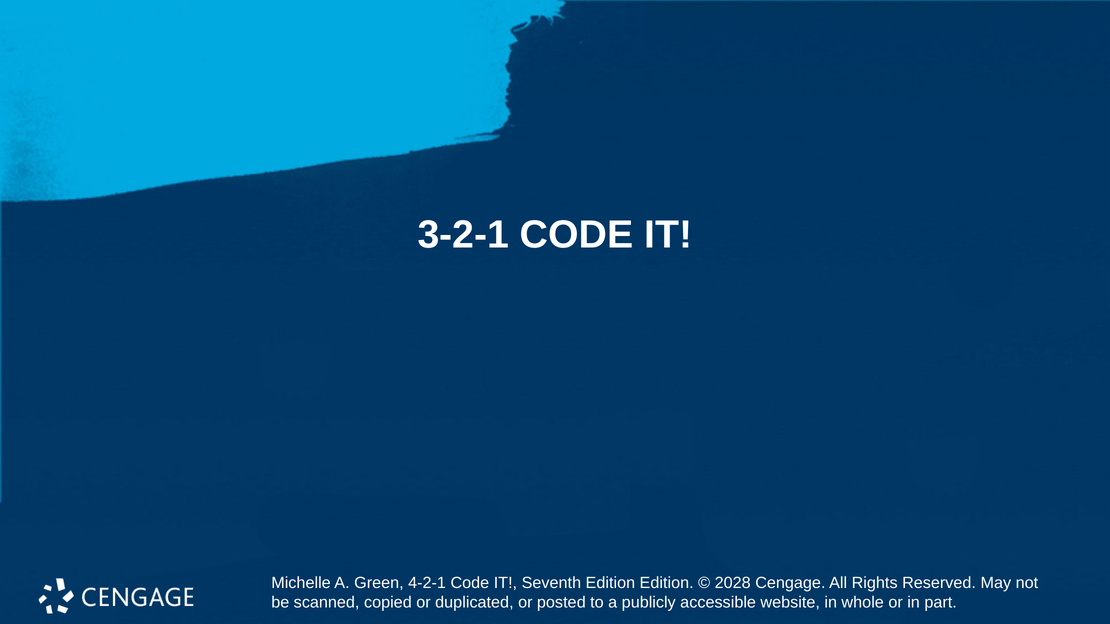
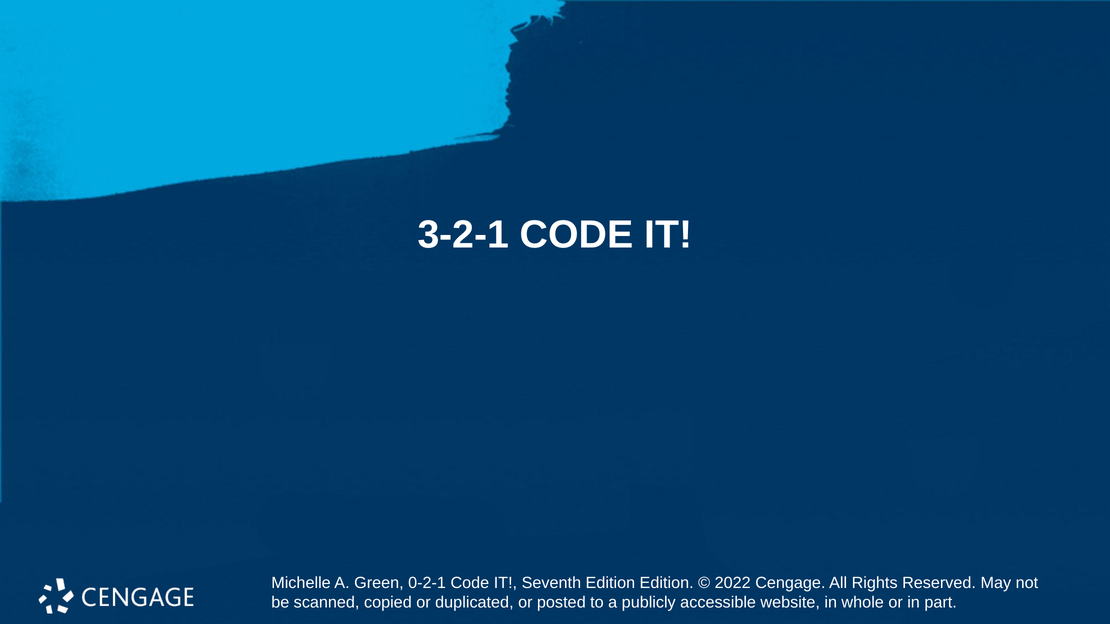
4-2-1: 4-2-1 -> 0-2-1 (427, 583)
2028: 2028 -> 2022 (733, 583)
